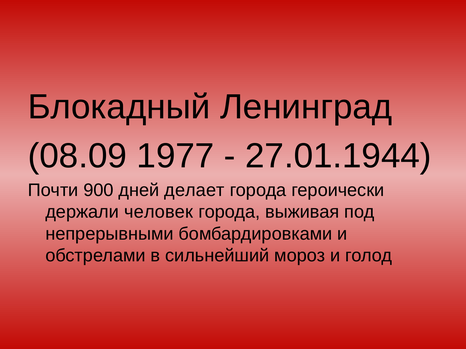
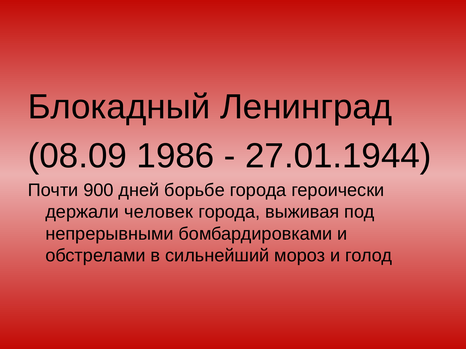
1977: 1977 -> 1986 (175, 156)
делает: делает -> борьбе (195, 191)
